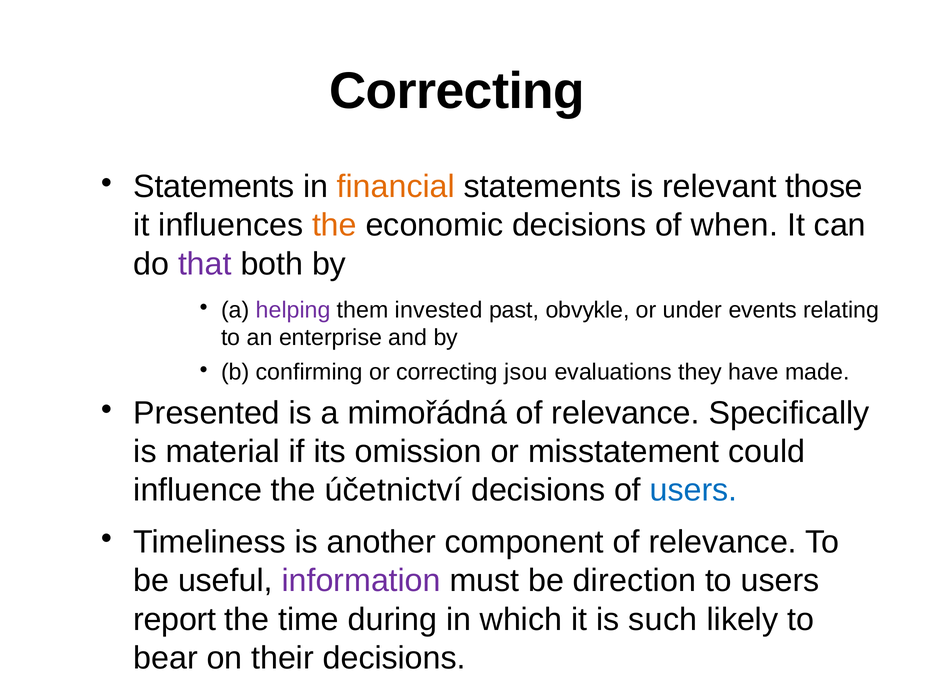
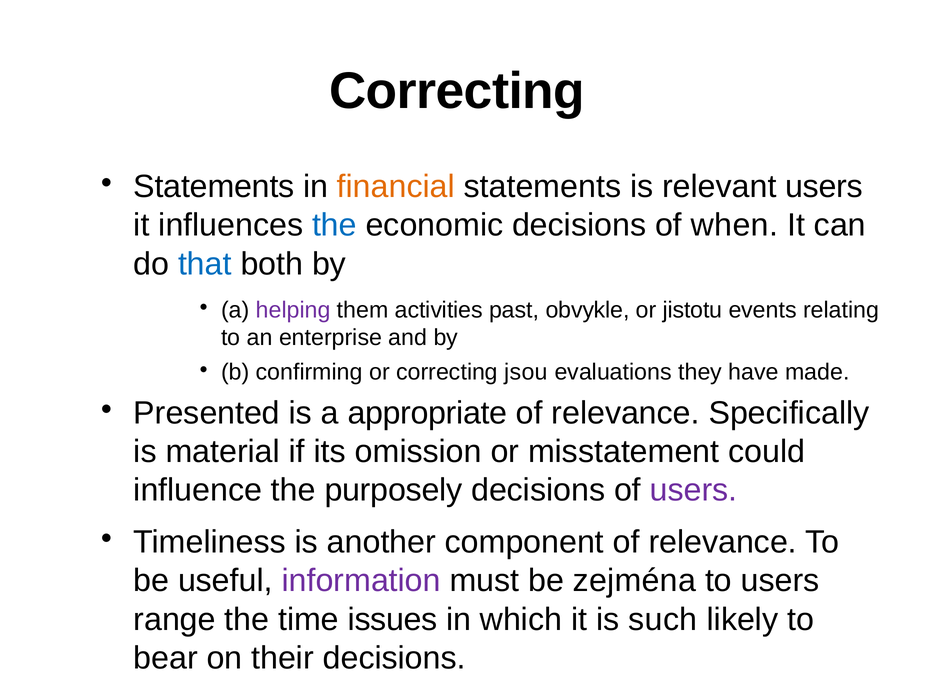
relevant those: those -> users (824, 187)
the colour: orange -> blue (334, 225)
that colour: purple -> blue (205, 264)
invested: invested -> activities (439, 310)
under: under -> jistotu (693, 310)
mimořádná: mimořádná -> appropriate (427, 413)
účetnictví: účetnictví -> purposely (394, 490)
users colour: blue -> purple (694, 490)
direction: direction -> zejména (634, 581)
report: report -> range (175, 619)
during: during -> issues (393, 619)
